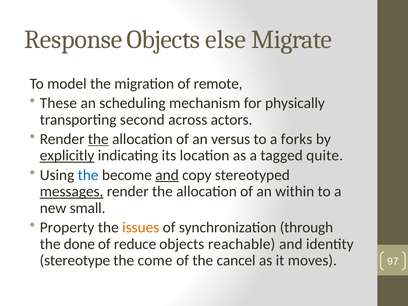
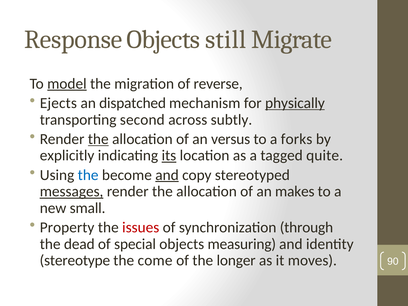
else: else -> still (226, 40)
model underline: none -> present (67, 84)
remote: remote -> reverse (218, 84)
These: These -> Ejects (58, 103)
scheduling: scheduling -> dispatched (133, 103)
physically underline: none -> present (295, 103)
actors: actors -> subtly (231, 120)
explicitly underline: present -> none (67, 156)
its underline: none -> present (169, 156)
within: within -> makes (295, 192)
issues colour: orange -> red (141, 227)
done: done -> dead (79, 244)
reduce: reduce -> special (135, 244)
reachable: reachable -> measuring (242, 244)
cancel: cancel -> longer (236, 261)
97: 97 -> 90 (393, 262)
